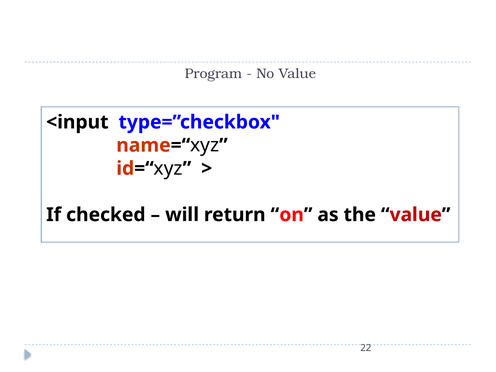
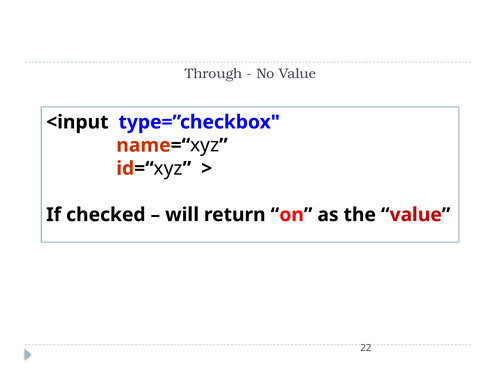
Program: Program -> Through (214, 74)
